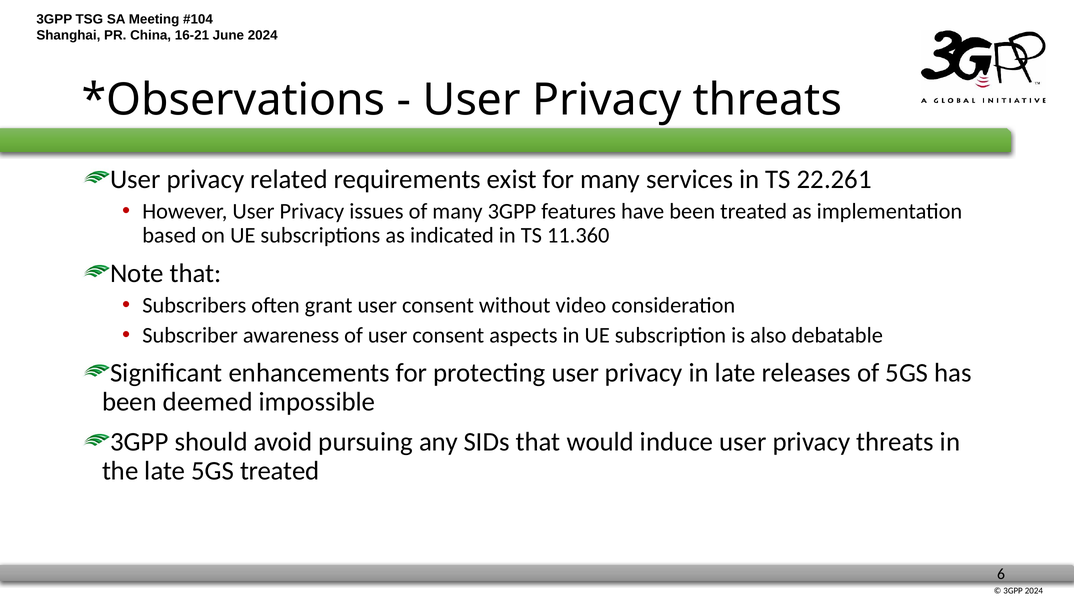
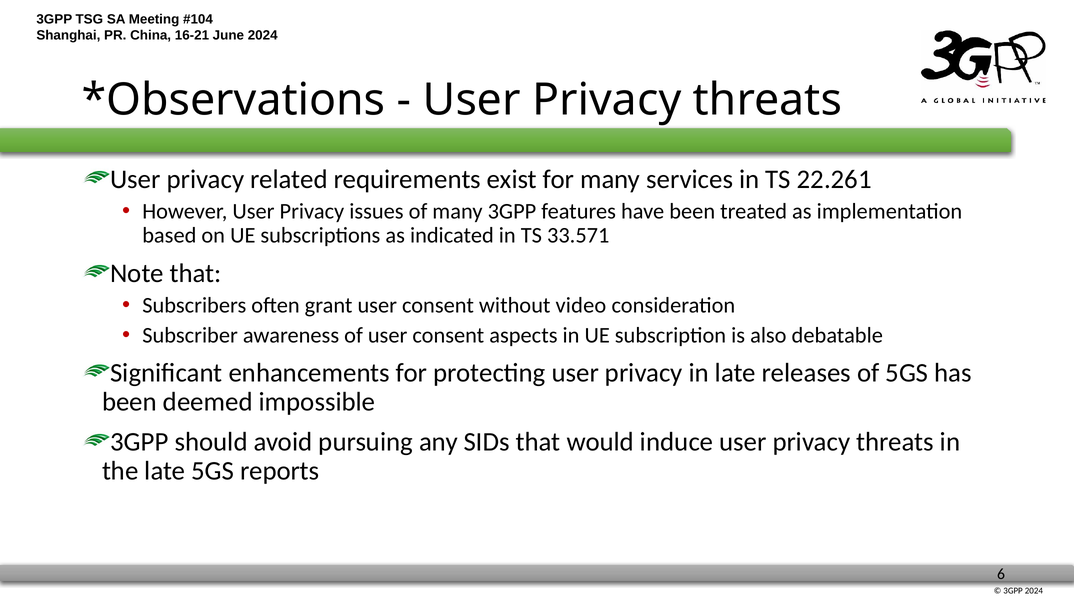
11.360: 11.360 -> 33.571 (578, 236)
5GS treated: treated -> reports (280, 471)
